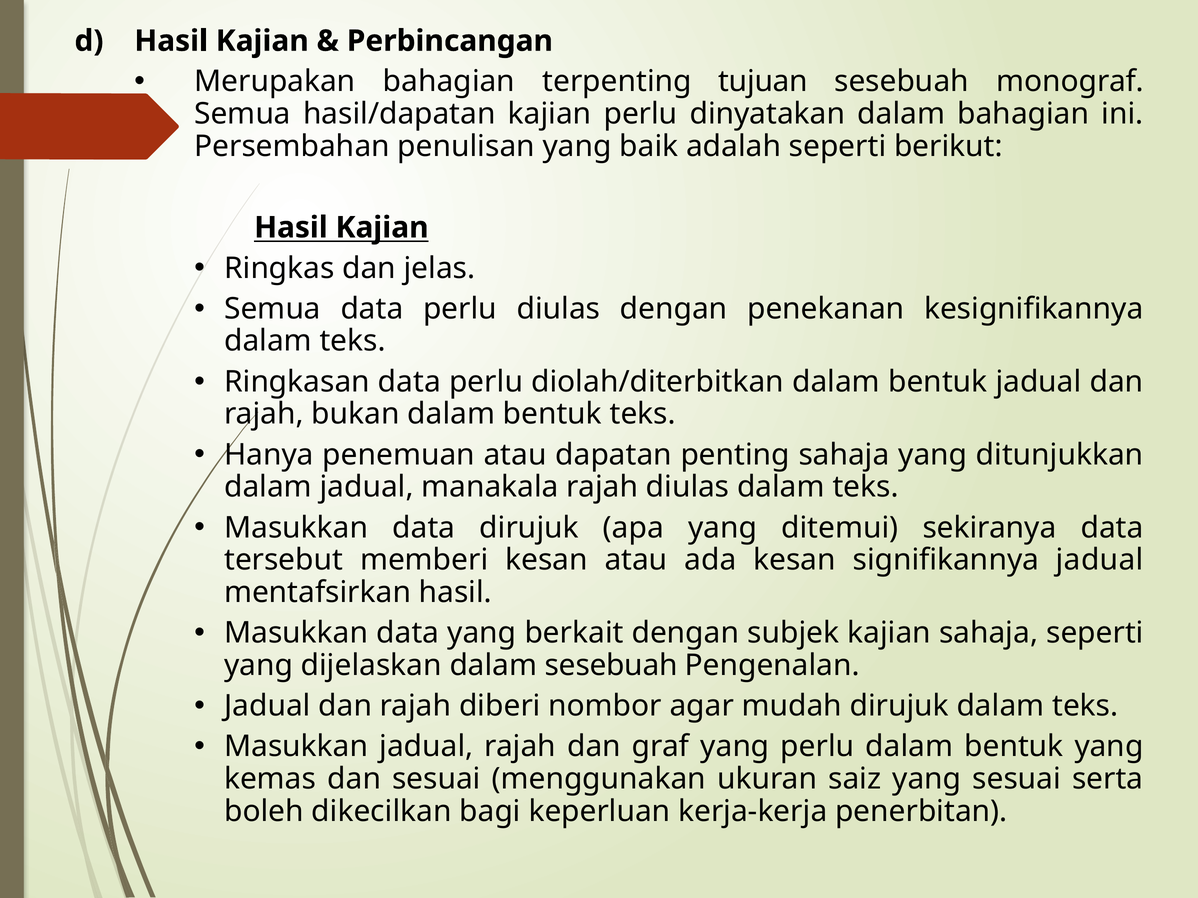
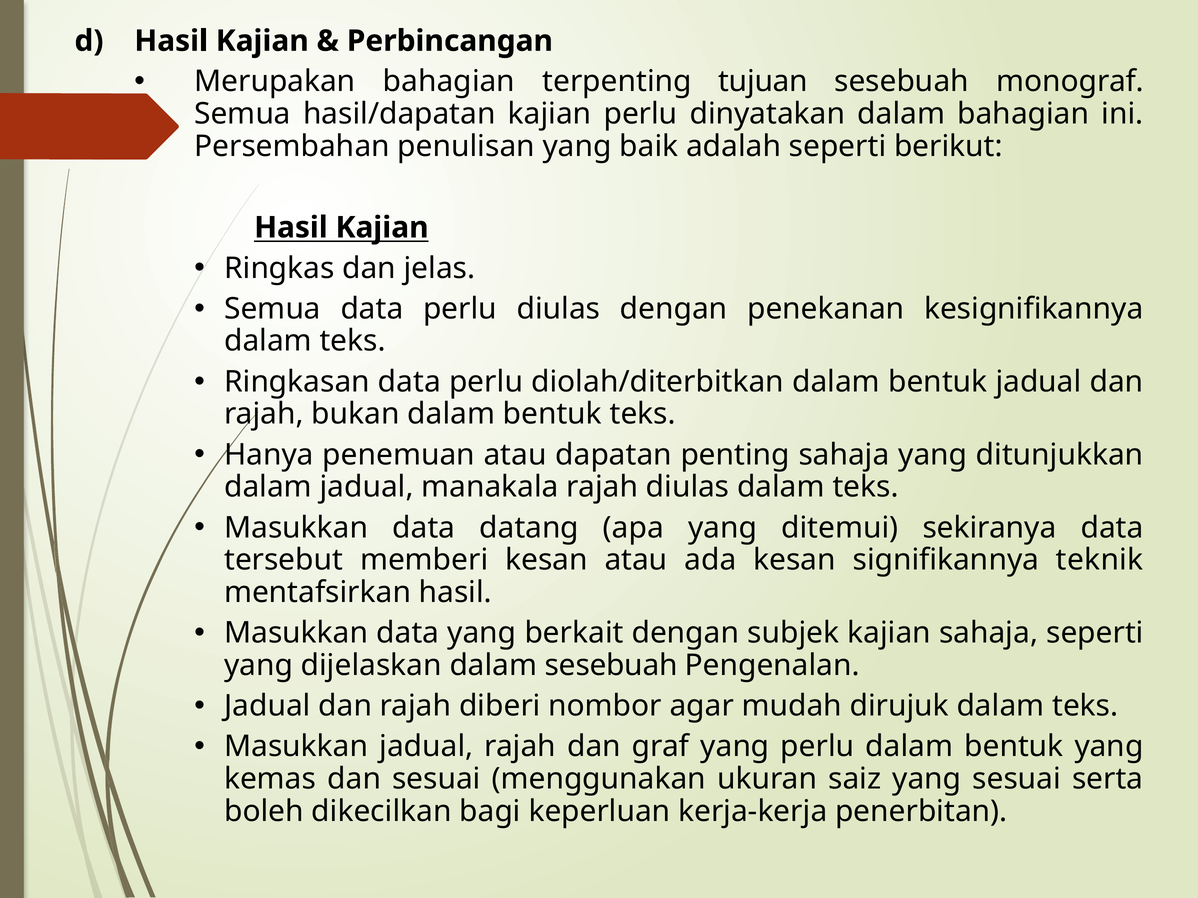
data dirujuk: dirujuk -> datang (529, 528)
signifikannya jadual: jadual -> teknik (1100, 560)
